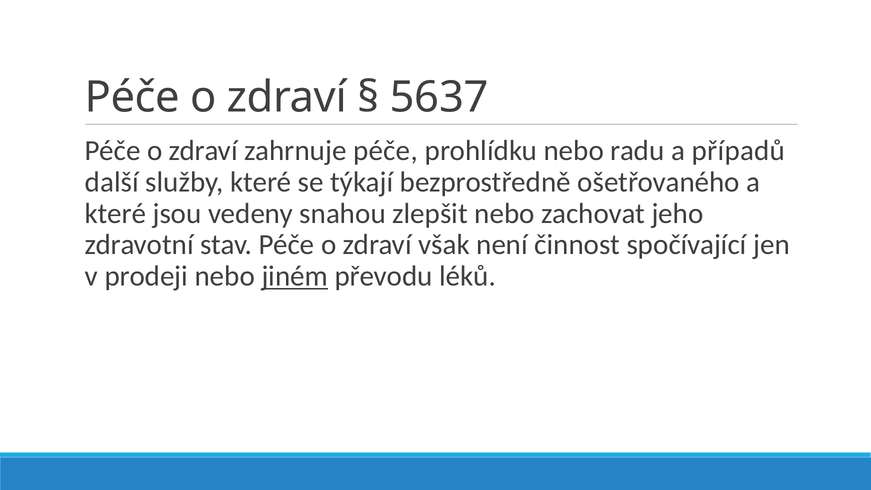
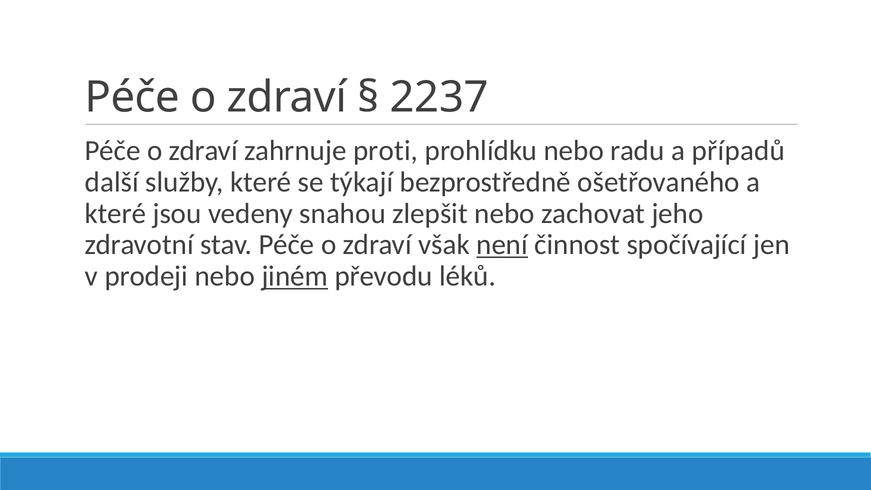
5637: 5637 -> 2237 (439, 98)
zahrnuje péče: péče -> proti (386, 151)
není underline: none -> present (502, 245)
